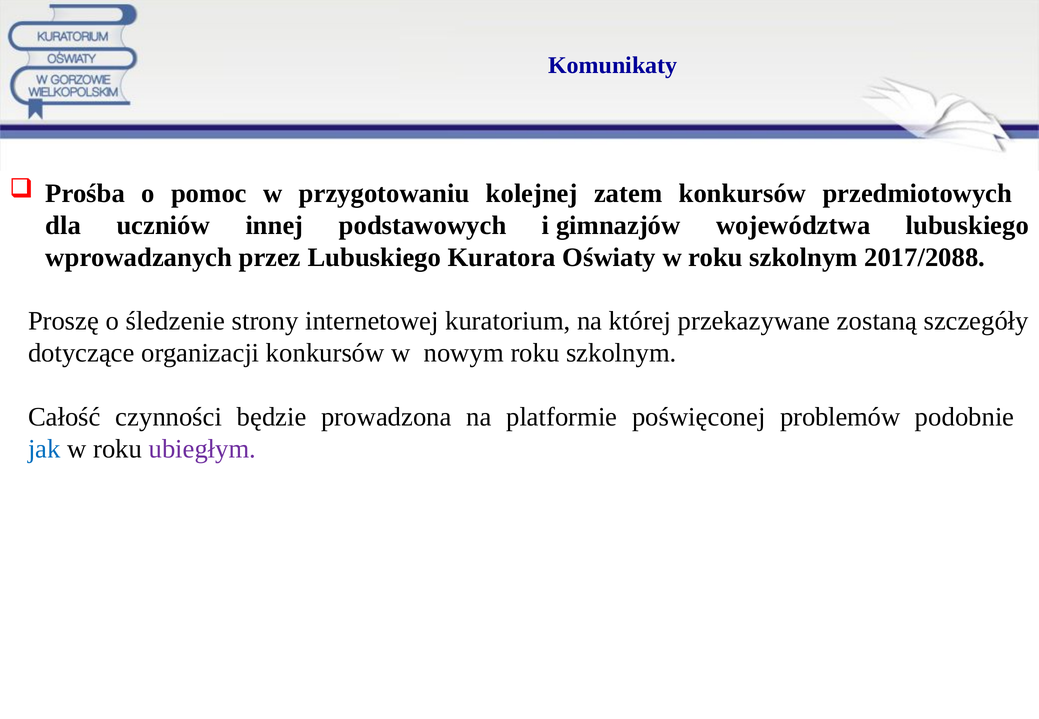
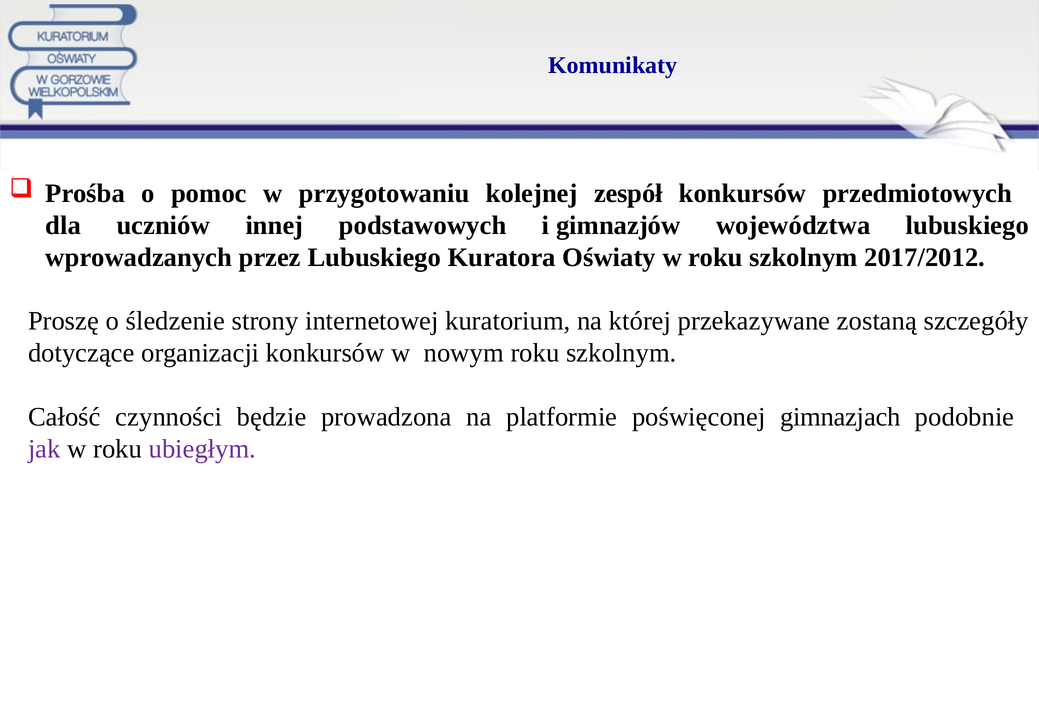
zatem: zatem -> zespół (628, 193)
2017/2088: 2017/2088 -> 2017/2012 (925, 257)
problemów: problemów -> gimnazjach (840, 417)
jak colour: blue -> purple (44, 449)
